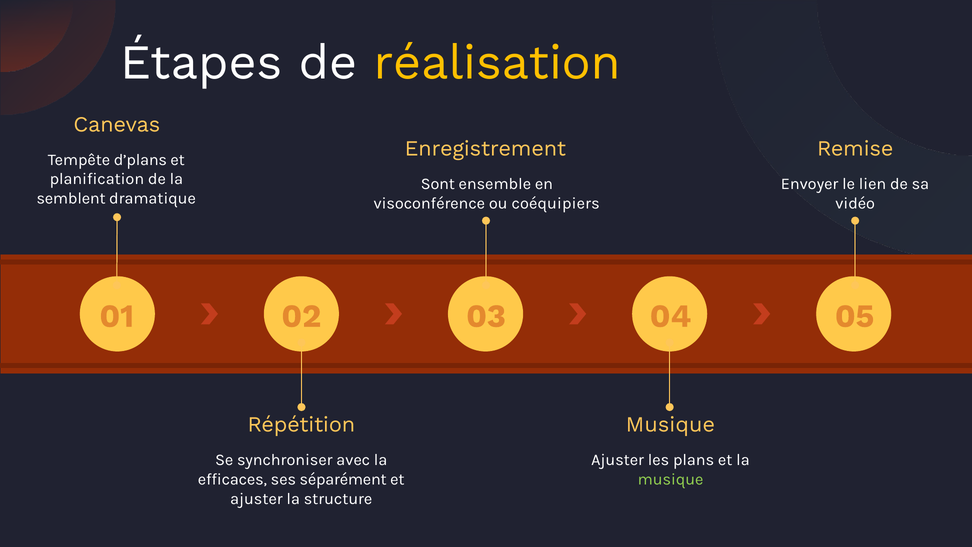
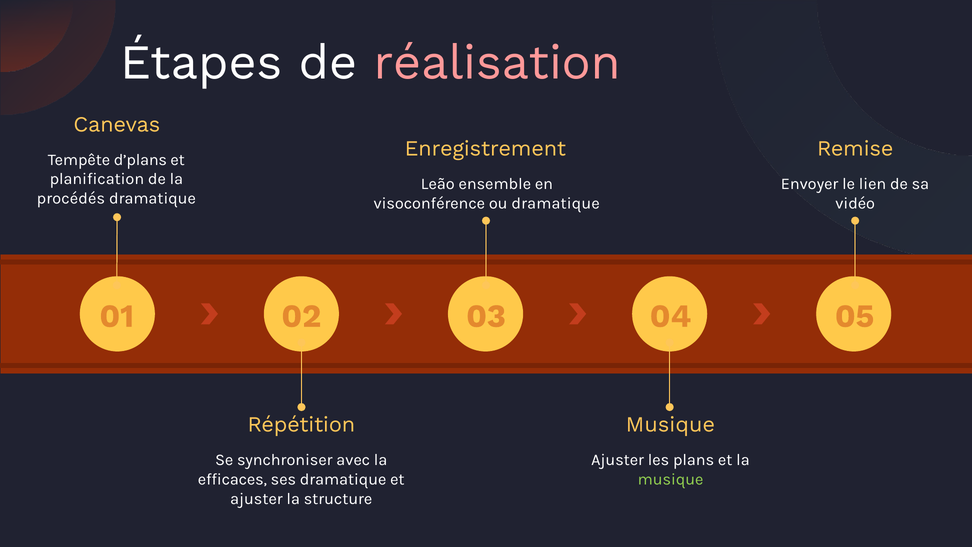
réalisation colour: yellow -> pink (497, 63)
Sont: Sont -> Leão (438, 184)
semblent: semblent -> procédés (71, 198)
ou coéquipiers: coéquipiers -> dramatique (556, 203)
ses séparément: séparément -> dramatique (343, 479)
